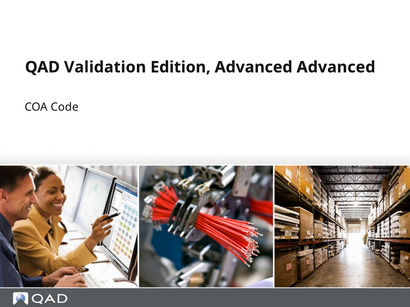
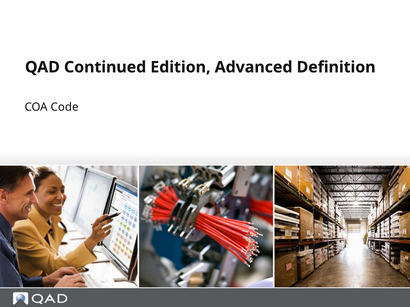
Validation: Validation -> Continued (105, 67)
Advanced Advanced: Advanced -> Definition (336, 67)
